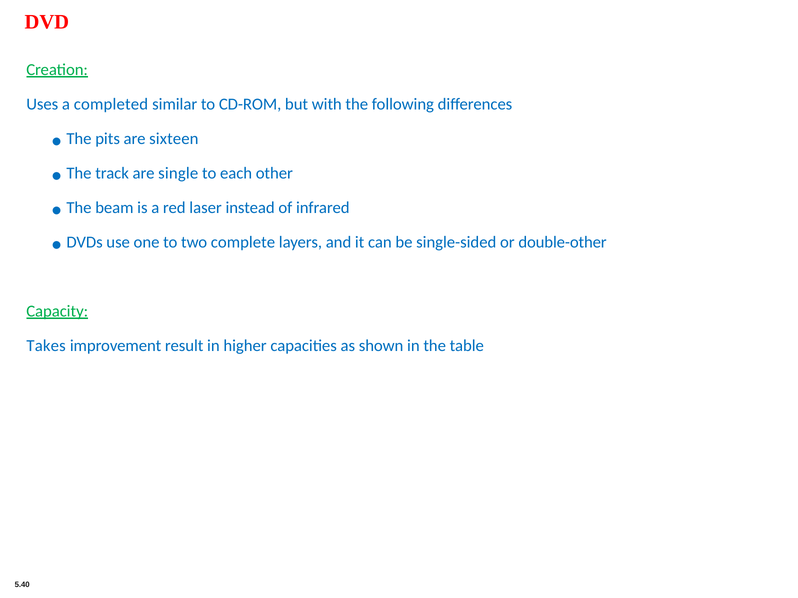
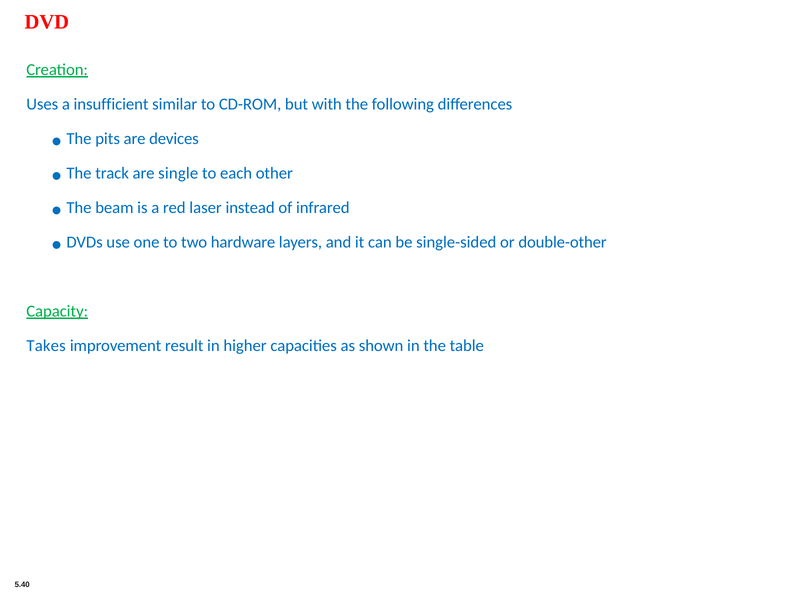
completed: completed -> insufficient (111, 104)
sixteen: sixteen -> devices (174, 139)
complete: complete -> hardware (243, 242)
